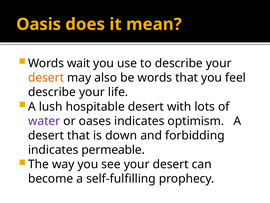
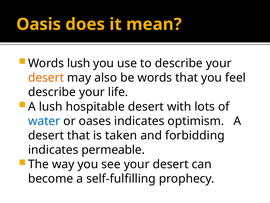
Words wait: wait -> lush (79, 63)
water colour: purple -> blue (44, 121)
down: down -> taken (121, 135)
